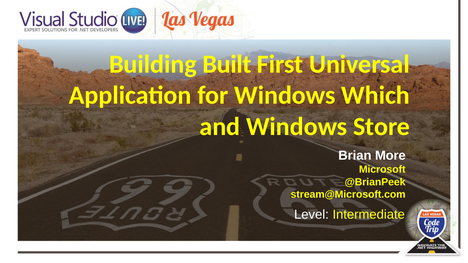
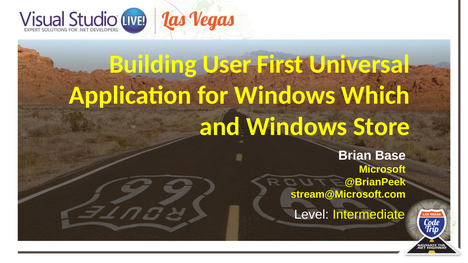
Built: Built -> User (227, 64)
More: More -> Base (390, 156)
